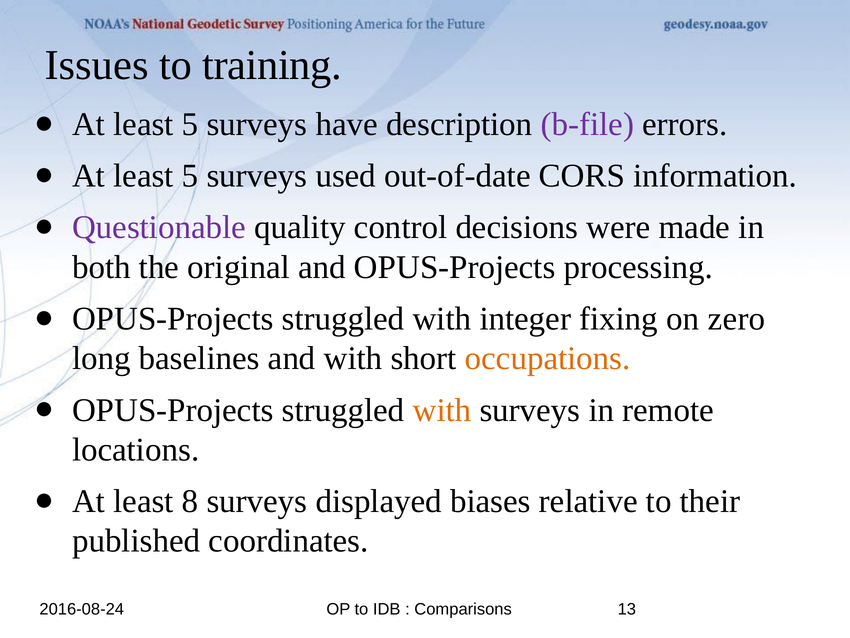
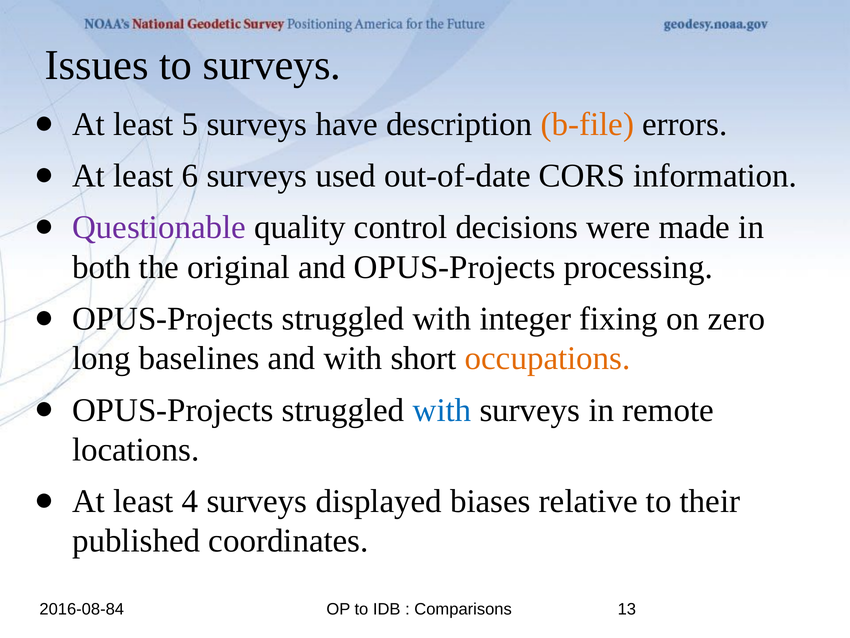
to training: training -> surveys (272, 65)
b-file colour: purple -> orange (587, 124)
5: 5 -> 6 (190, 176)
with colour: orange -> blue (442, 410)
8: 8 -> 4 (190, 501)
2016-08-24: 2016-08-24 -> 2016-08-84 (82, 609)
